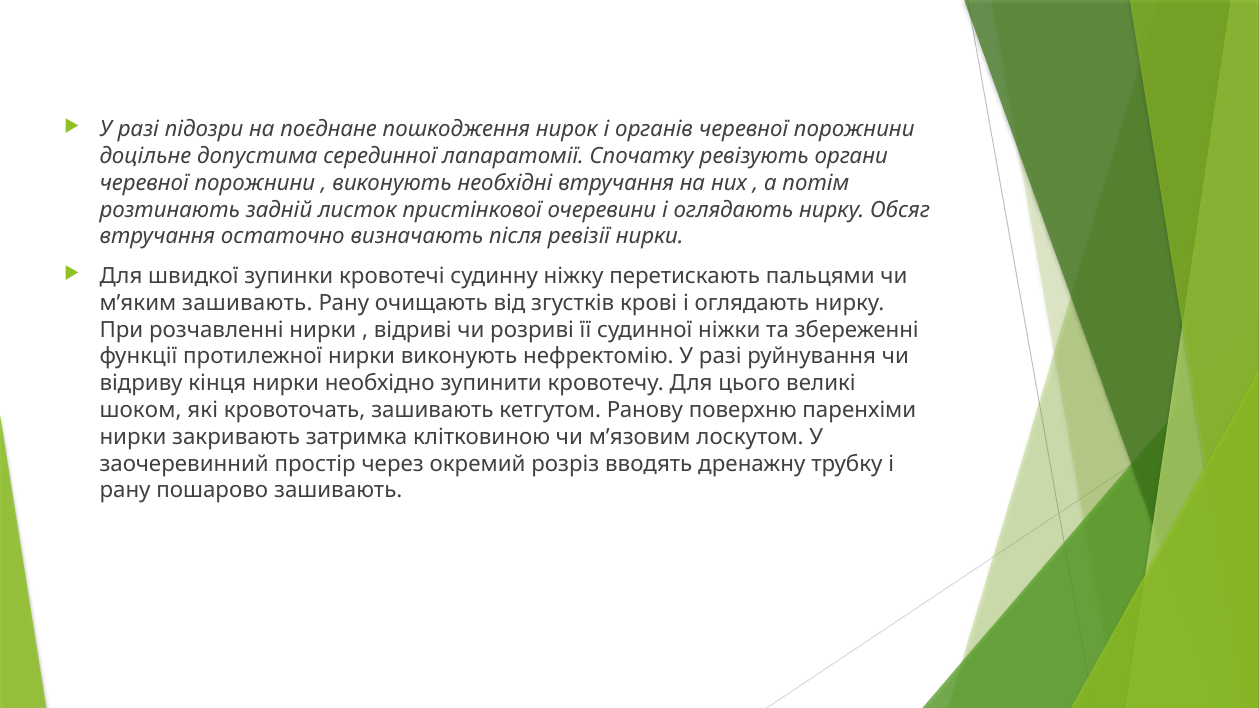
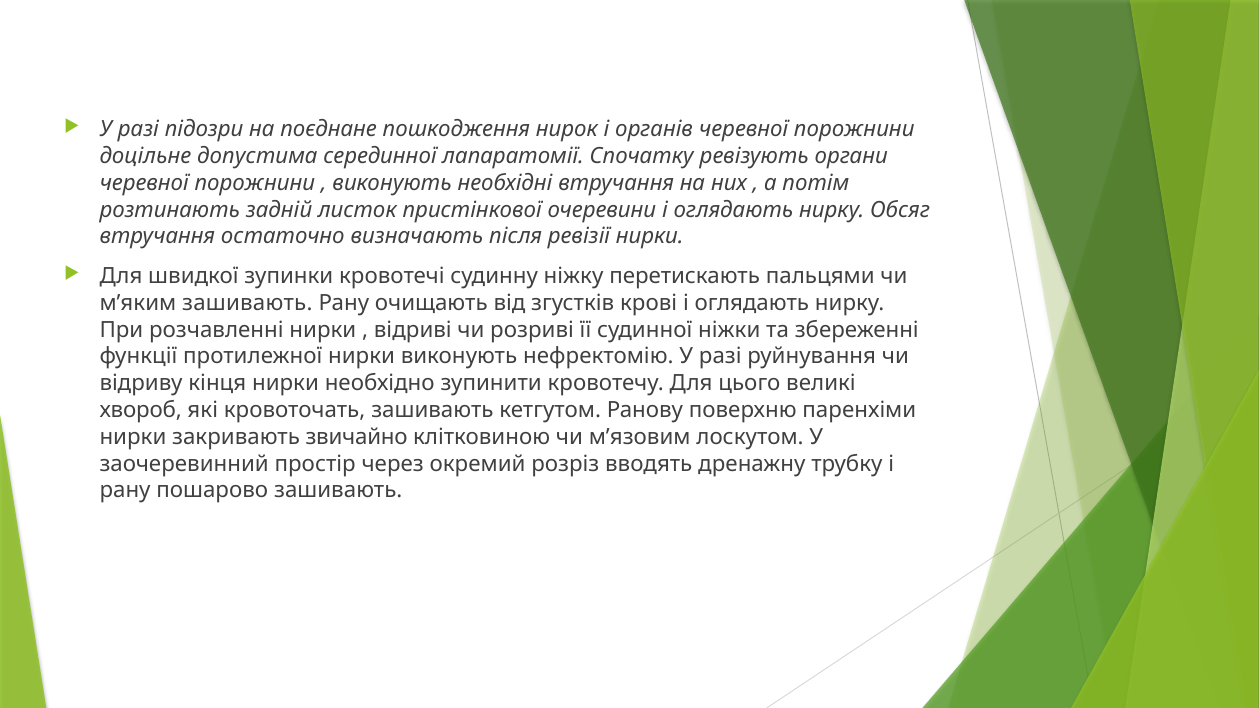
шоком: шоком -> хвороб (141, 410)
затримка: затримка -> звичайно (357, 437)
